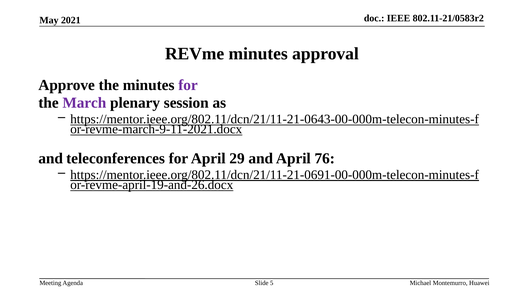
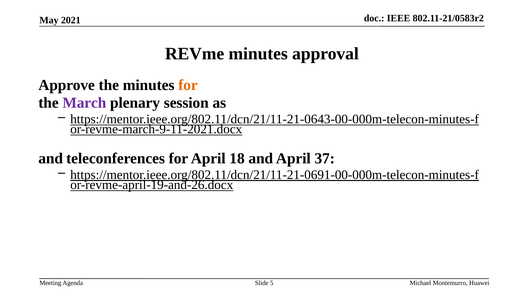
for colour: purple -> orange (188, 85)
29: 29 -> 18 (237, 158)
76: 76 -> 37 (325, 158)
